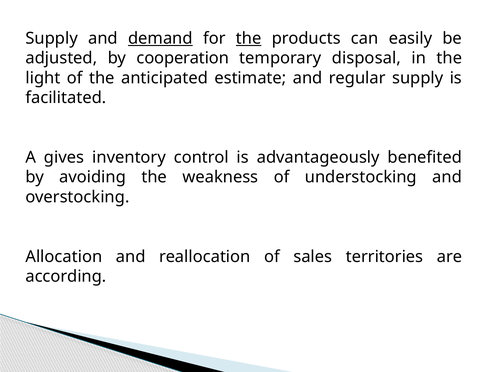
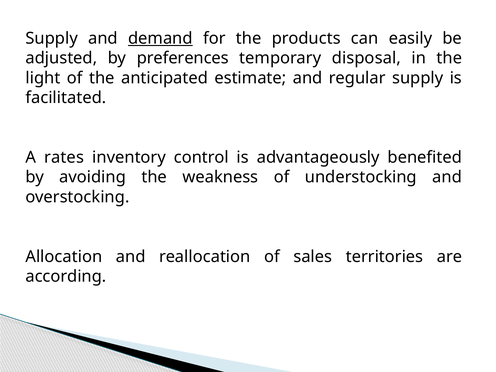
the underline: present -> none (249, 38)
cooperation: cooperation -> preferences (183, 58)
gives: gives -> rates (64, 157)
